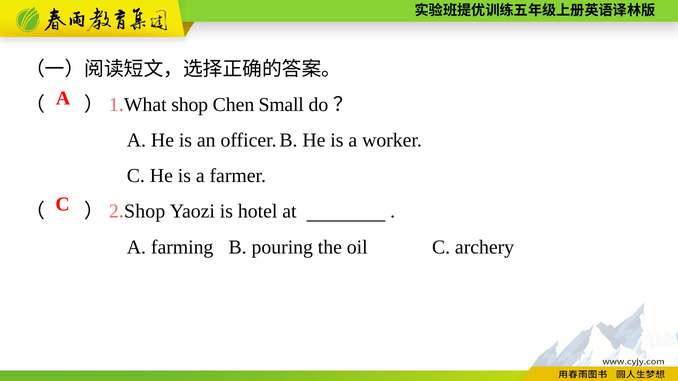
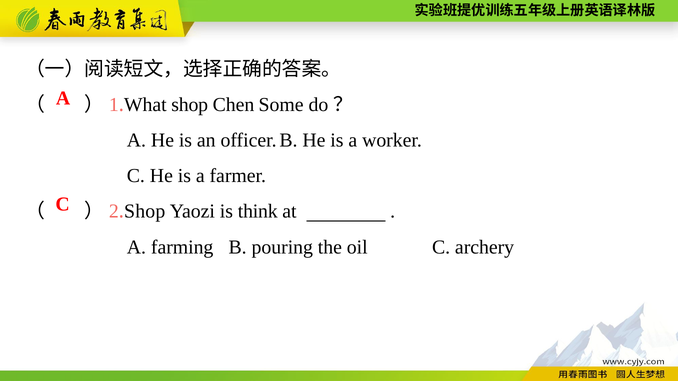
Small: Small -> Some (281, 105)
hotel: hotel -> think (258, 212)
